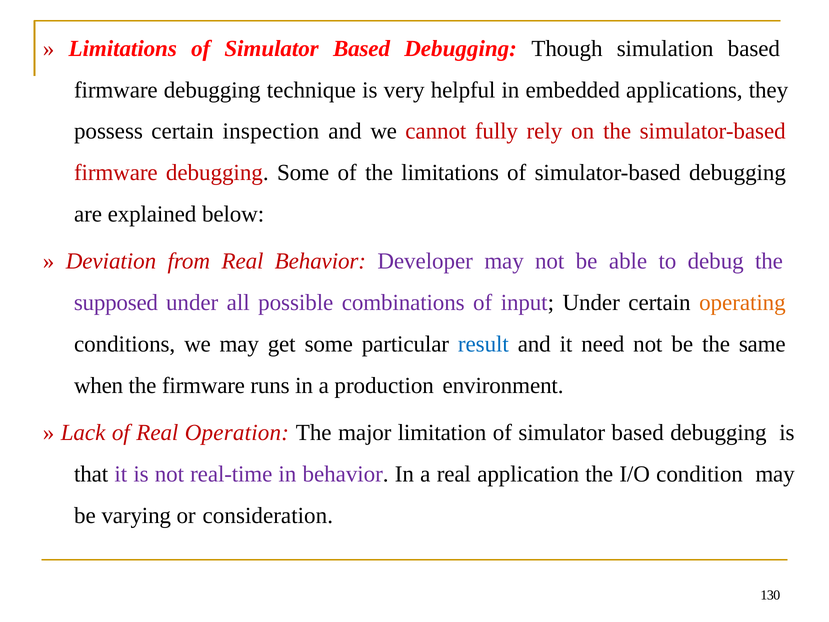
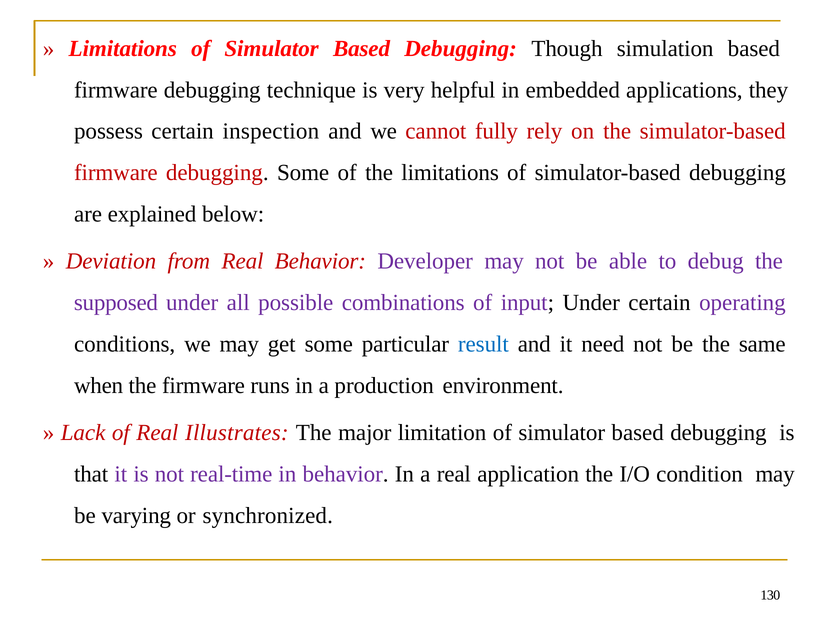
operating colour: orange -> purple (742, 303)
Operation: Operation -> Illustrates (237, 432)
consideration: consideration -> synchronized (268, 515)
